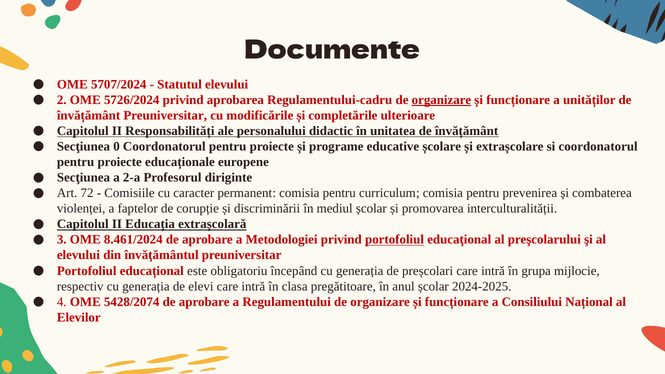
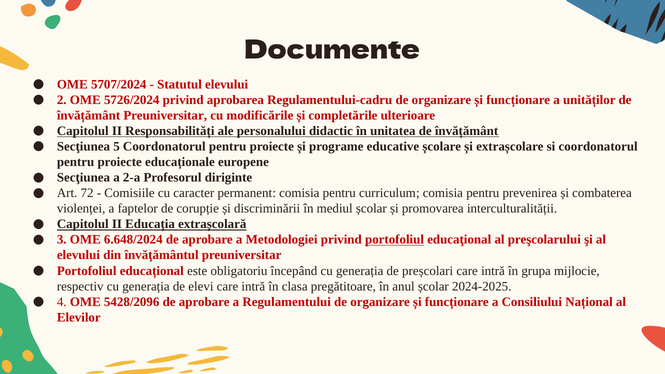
organizare underline: present -> none (441, 100)
0: 0 -> 5 (117, 147)
8.461/2024: 8.461/2024 -> 6.648/2024 (133, 240)
5428/2074: 5428/2074 -> 5428/2096 (132, 302)
